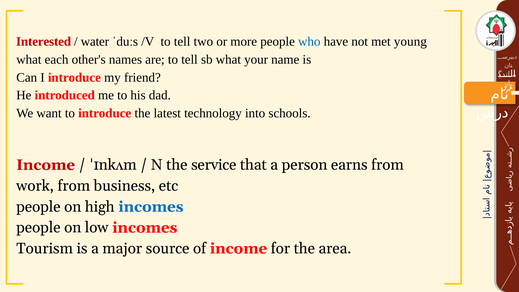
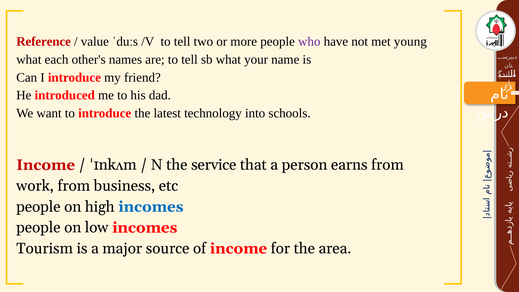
Interested: Interested -> Reference (44, 42)
water: water -> value (95, 42)
who colour: blue -> purple (309, 42)
